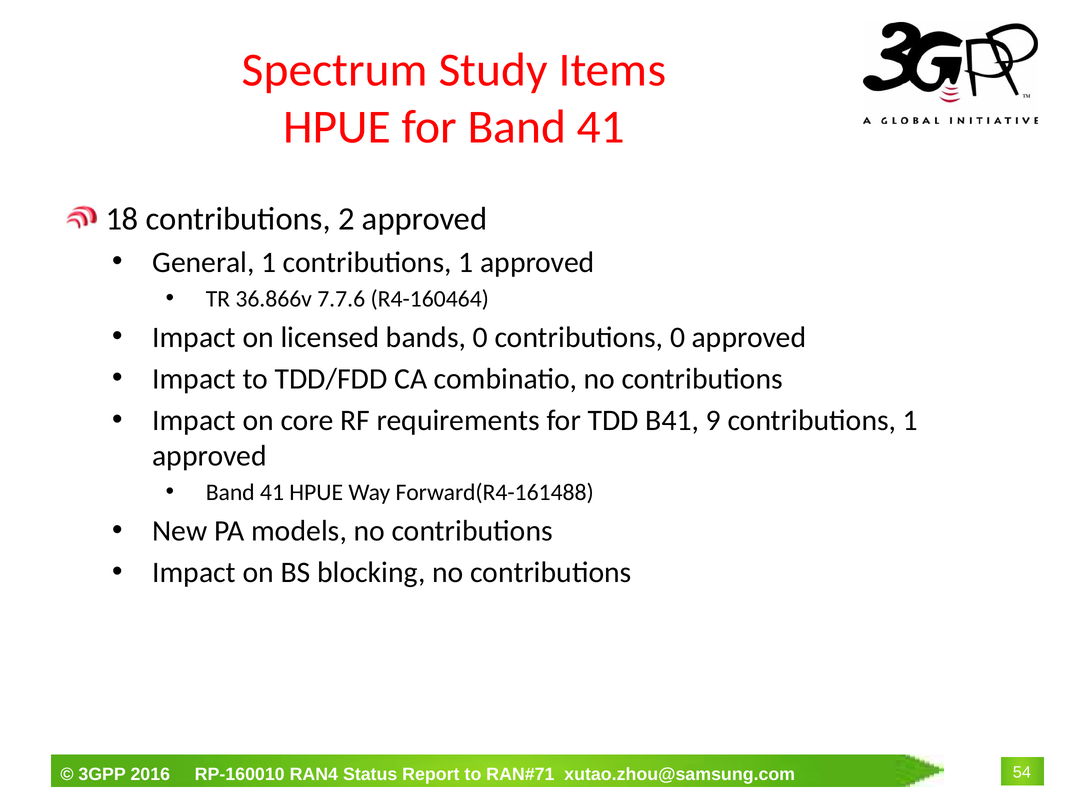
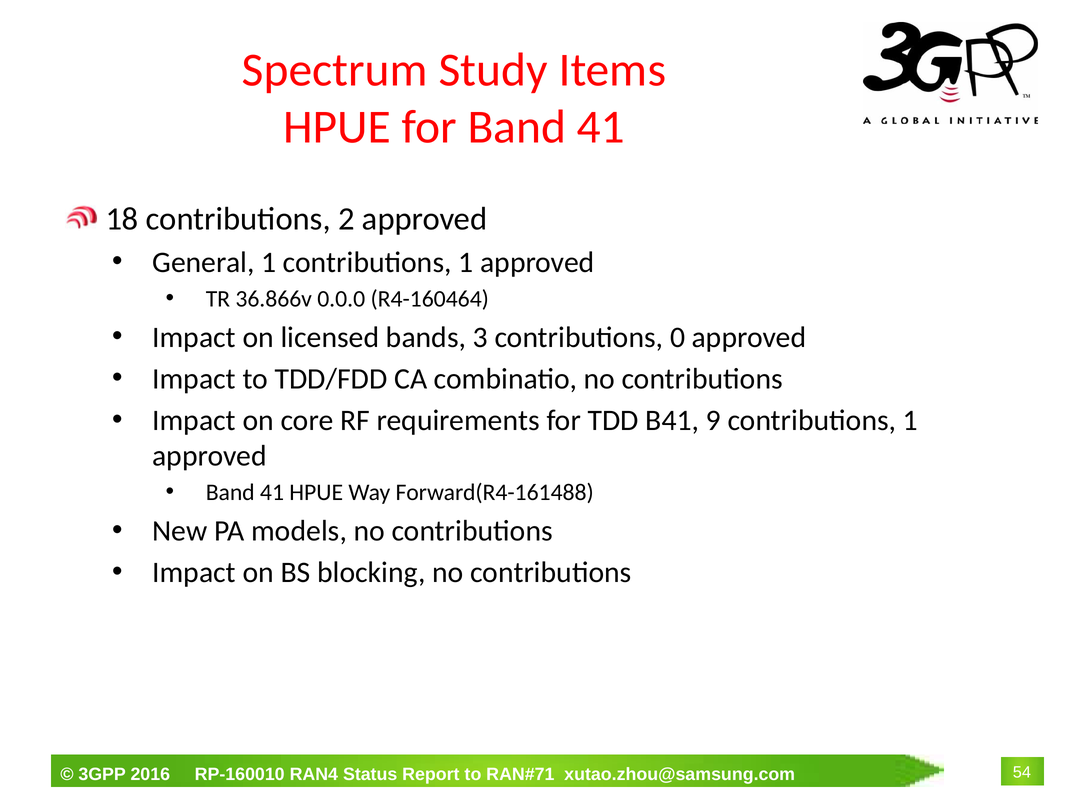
7.7.6: 7.7.6 -> 0.0.0 (341, 299)
bands 0: 0 -> 3 (480, 337)
